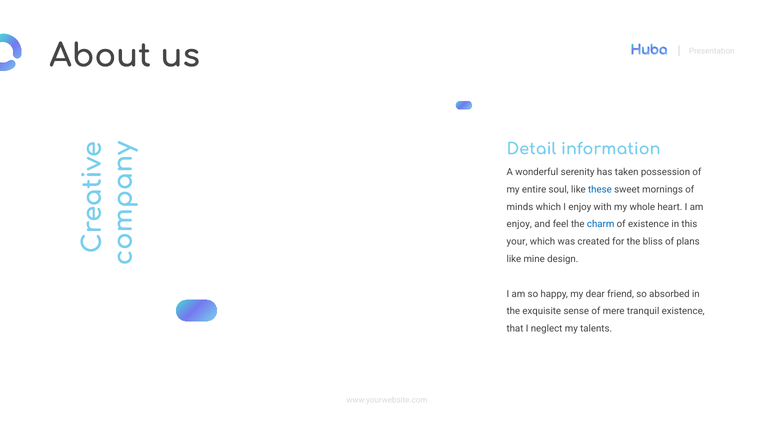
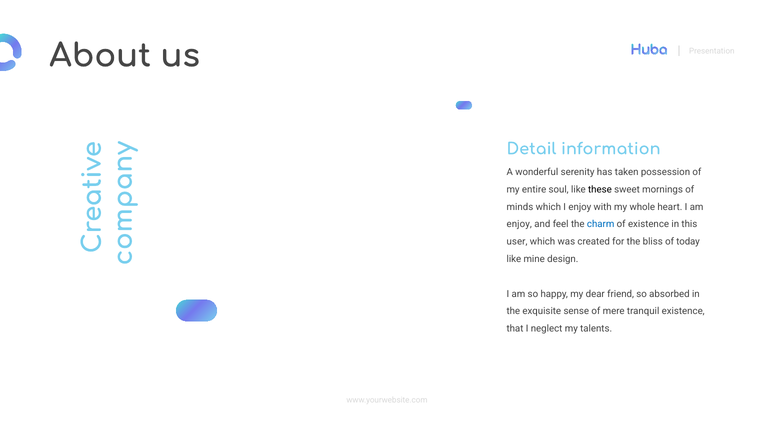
these colour: blue -> black (600, 190)
your: your -> user (517, 242)
plans: plans -> today (688, 242)
